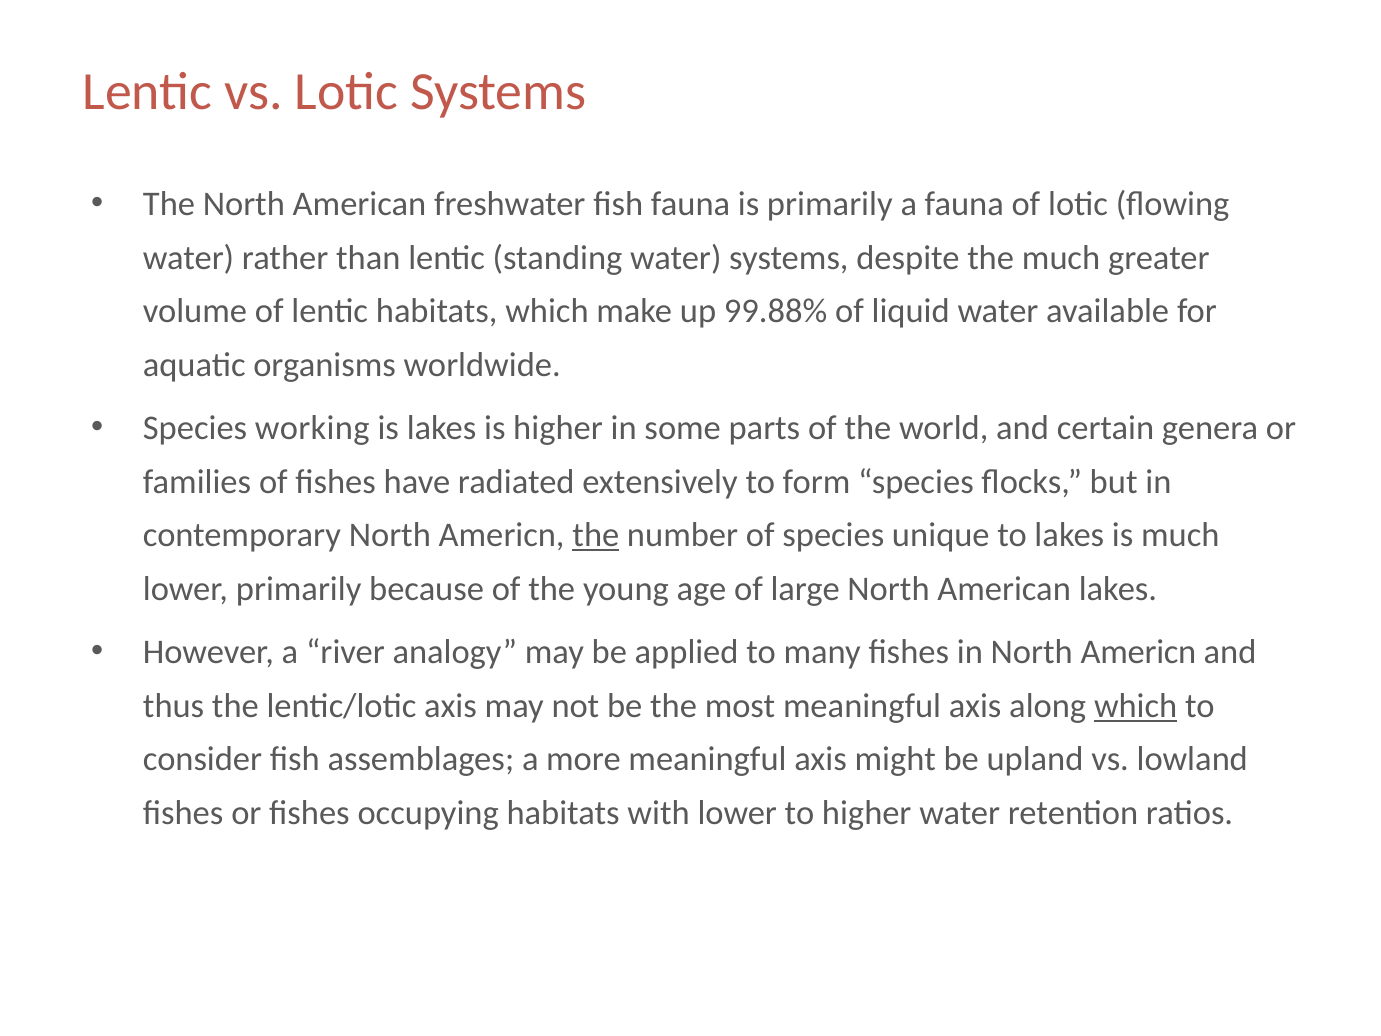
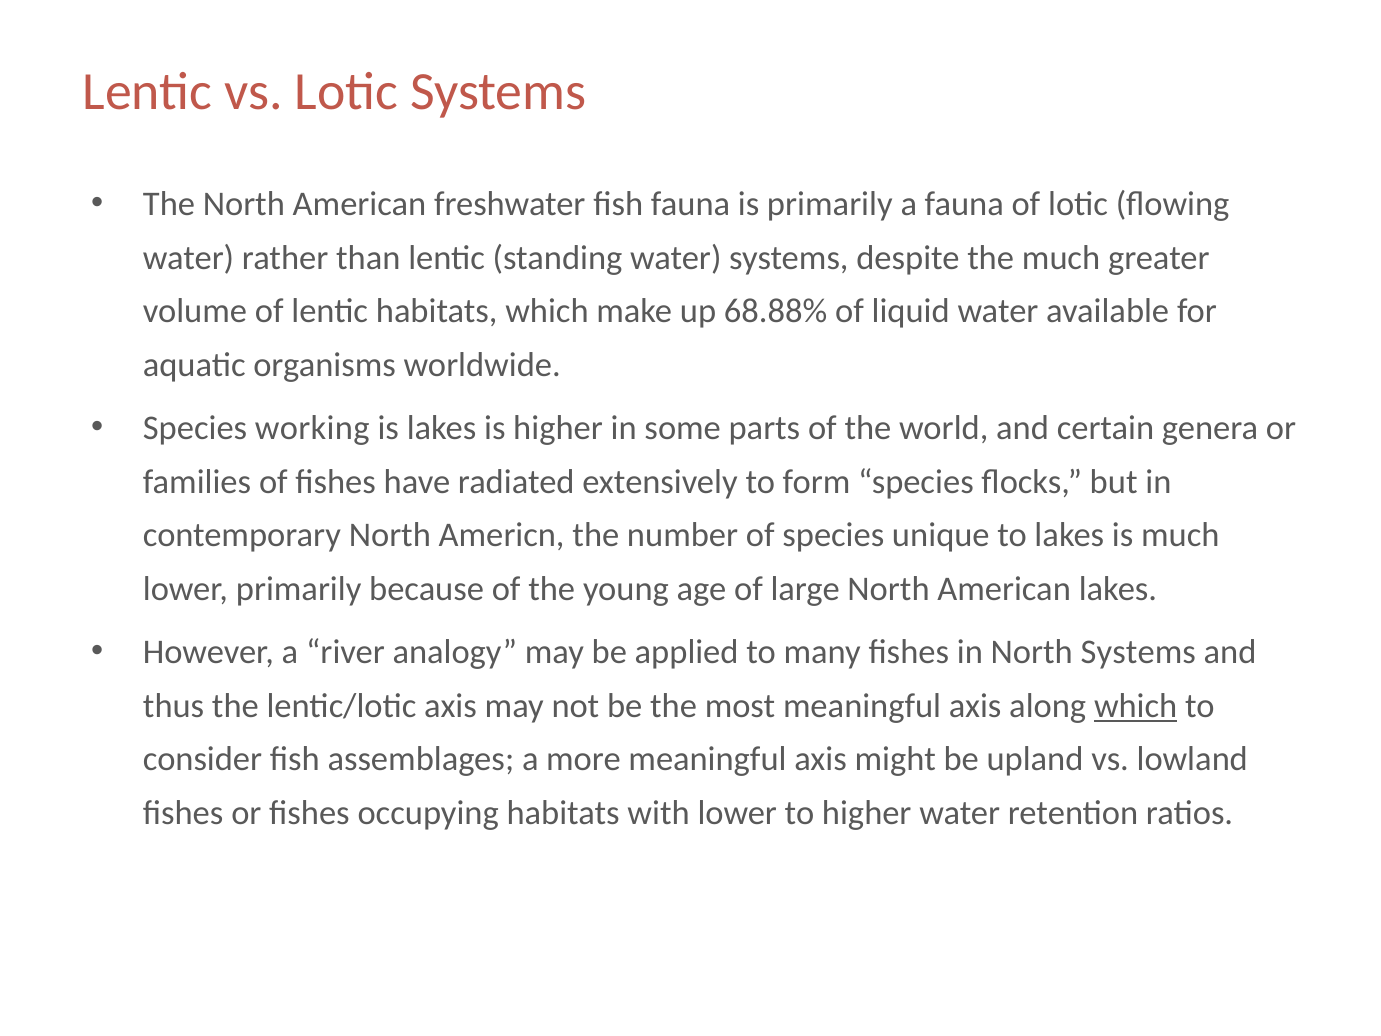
99.88%: 99.88% -> 68.88% (776, 312)
the underline: present -> none (596, 535)
in North Americn: Americn -> Systems (1138, 652)
